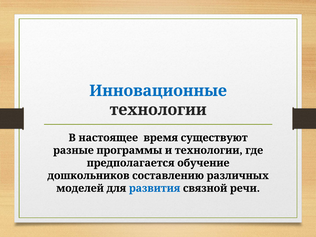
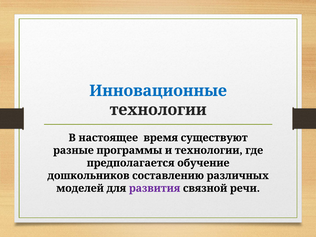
развития colour: blue -> purple (155, 188)
